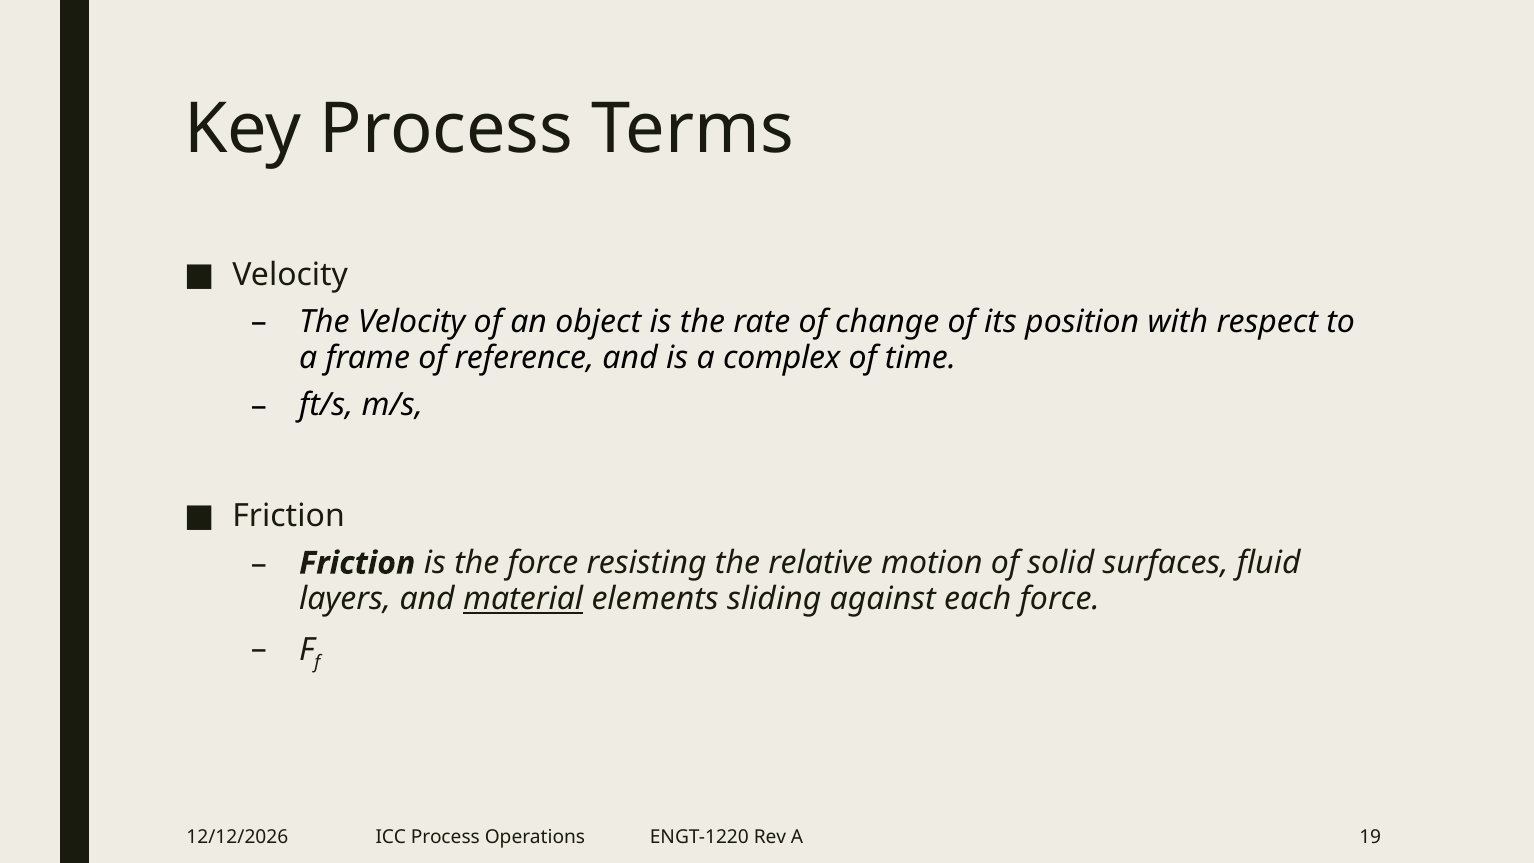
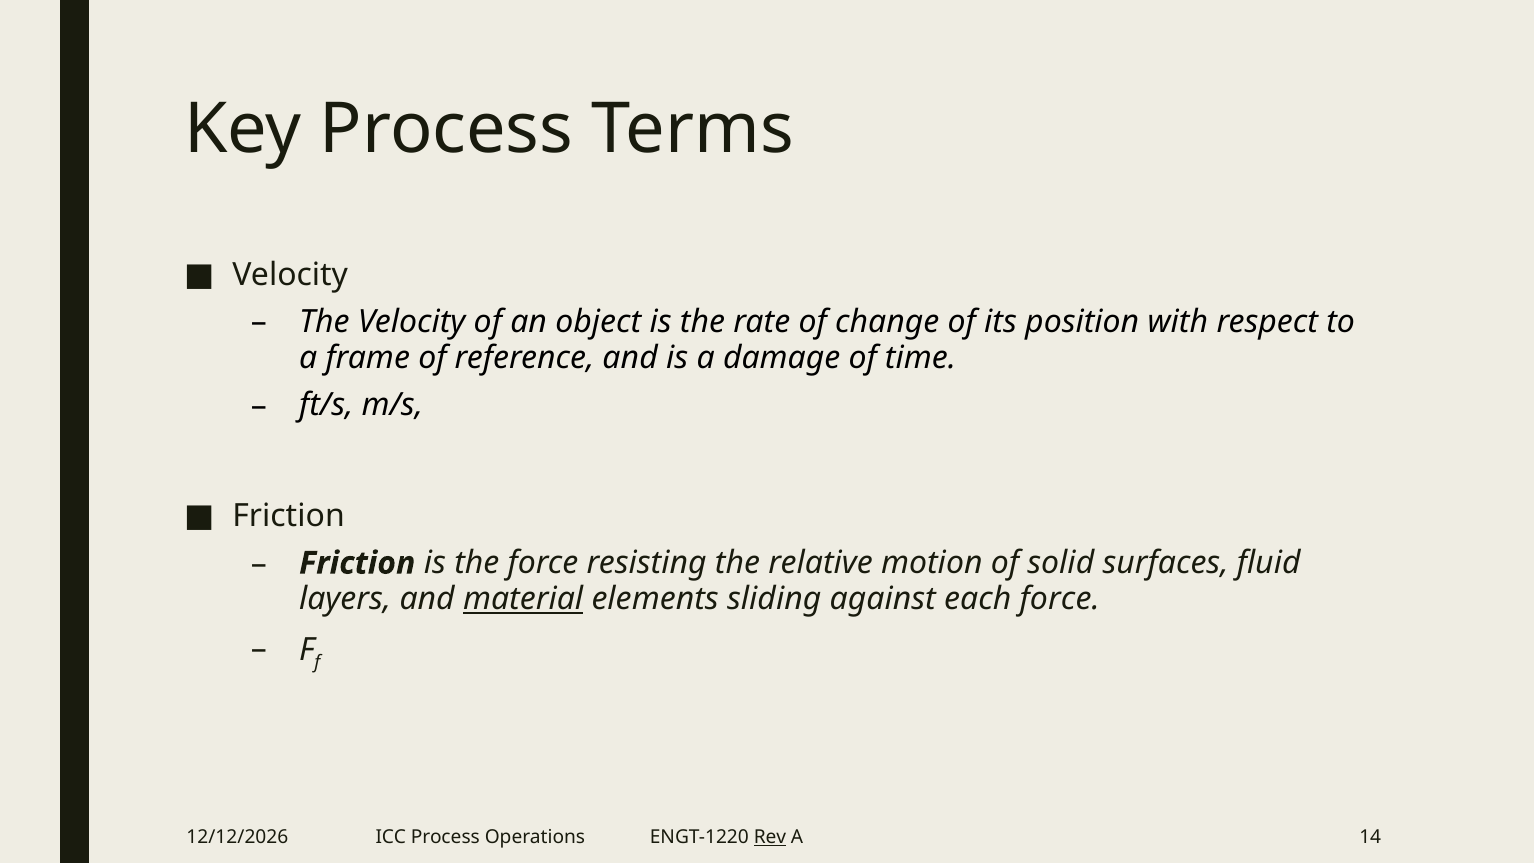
complex: complex -> damage (782, 358)
Rev underline: none -> present (770, 837)
19: 19 -> 14 (1370, 837)
